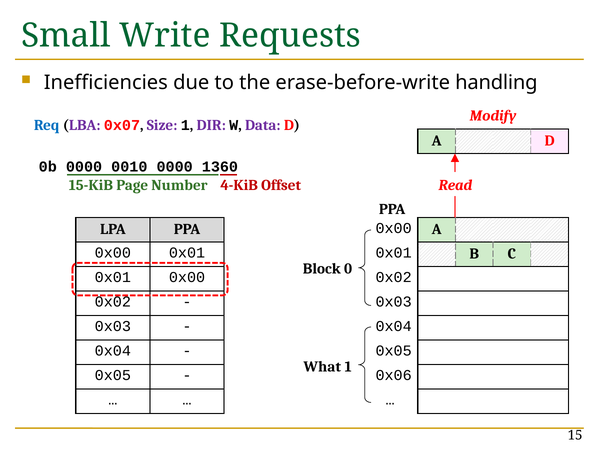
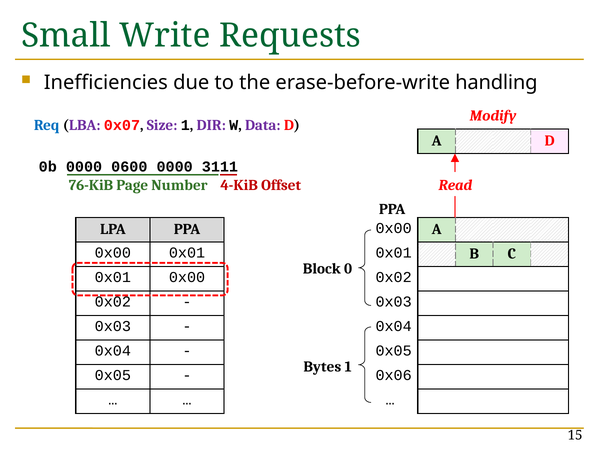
0010: 0010 -> 0600 (129, 167)
1360: 1360 -> 3111 (220, 167)
15-KiB: 15-KiB -> 76-KiB (91, 185)
What: What -> Bytes (322, 367)
